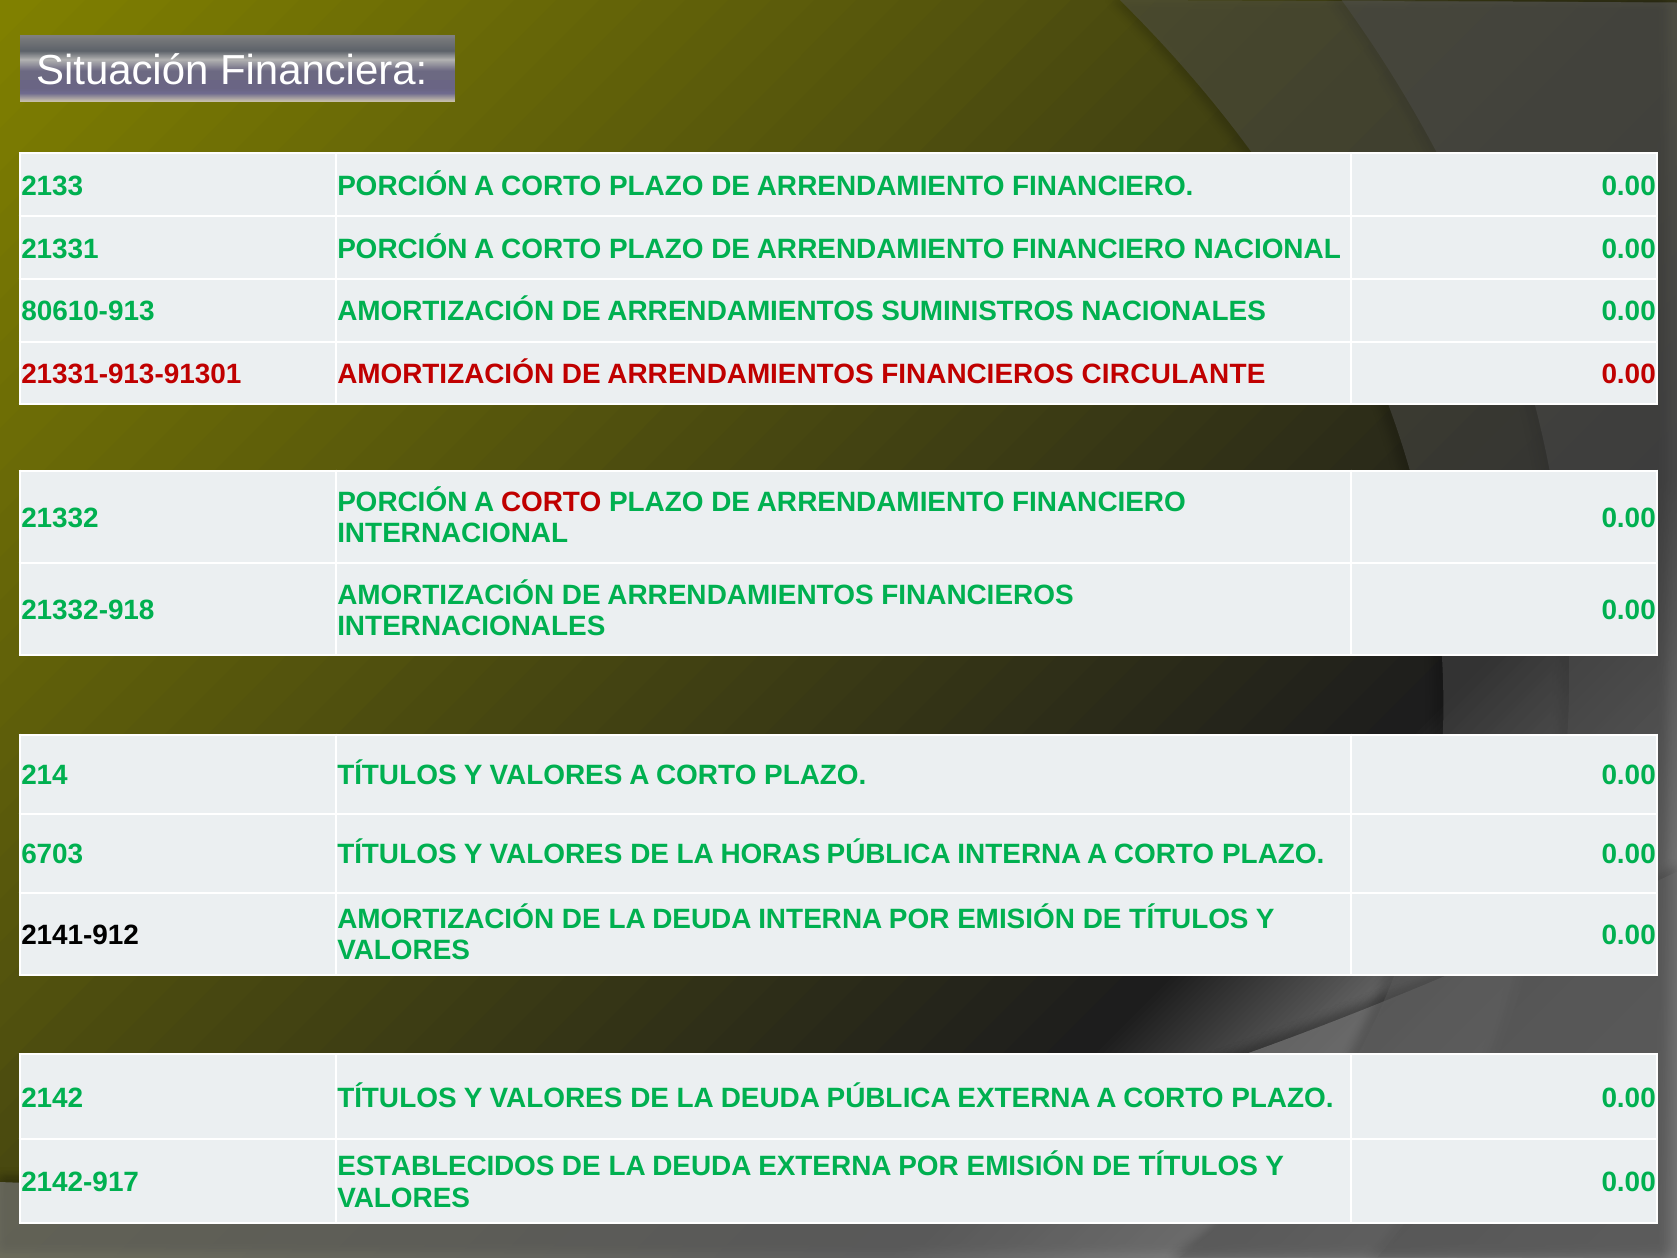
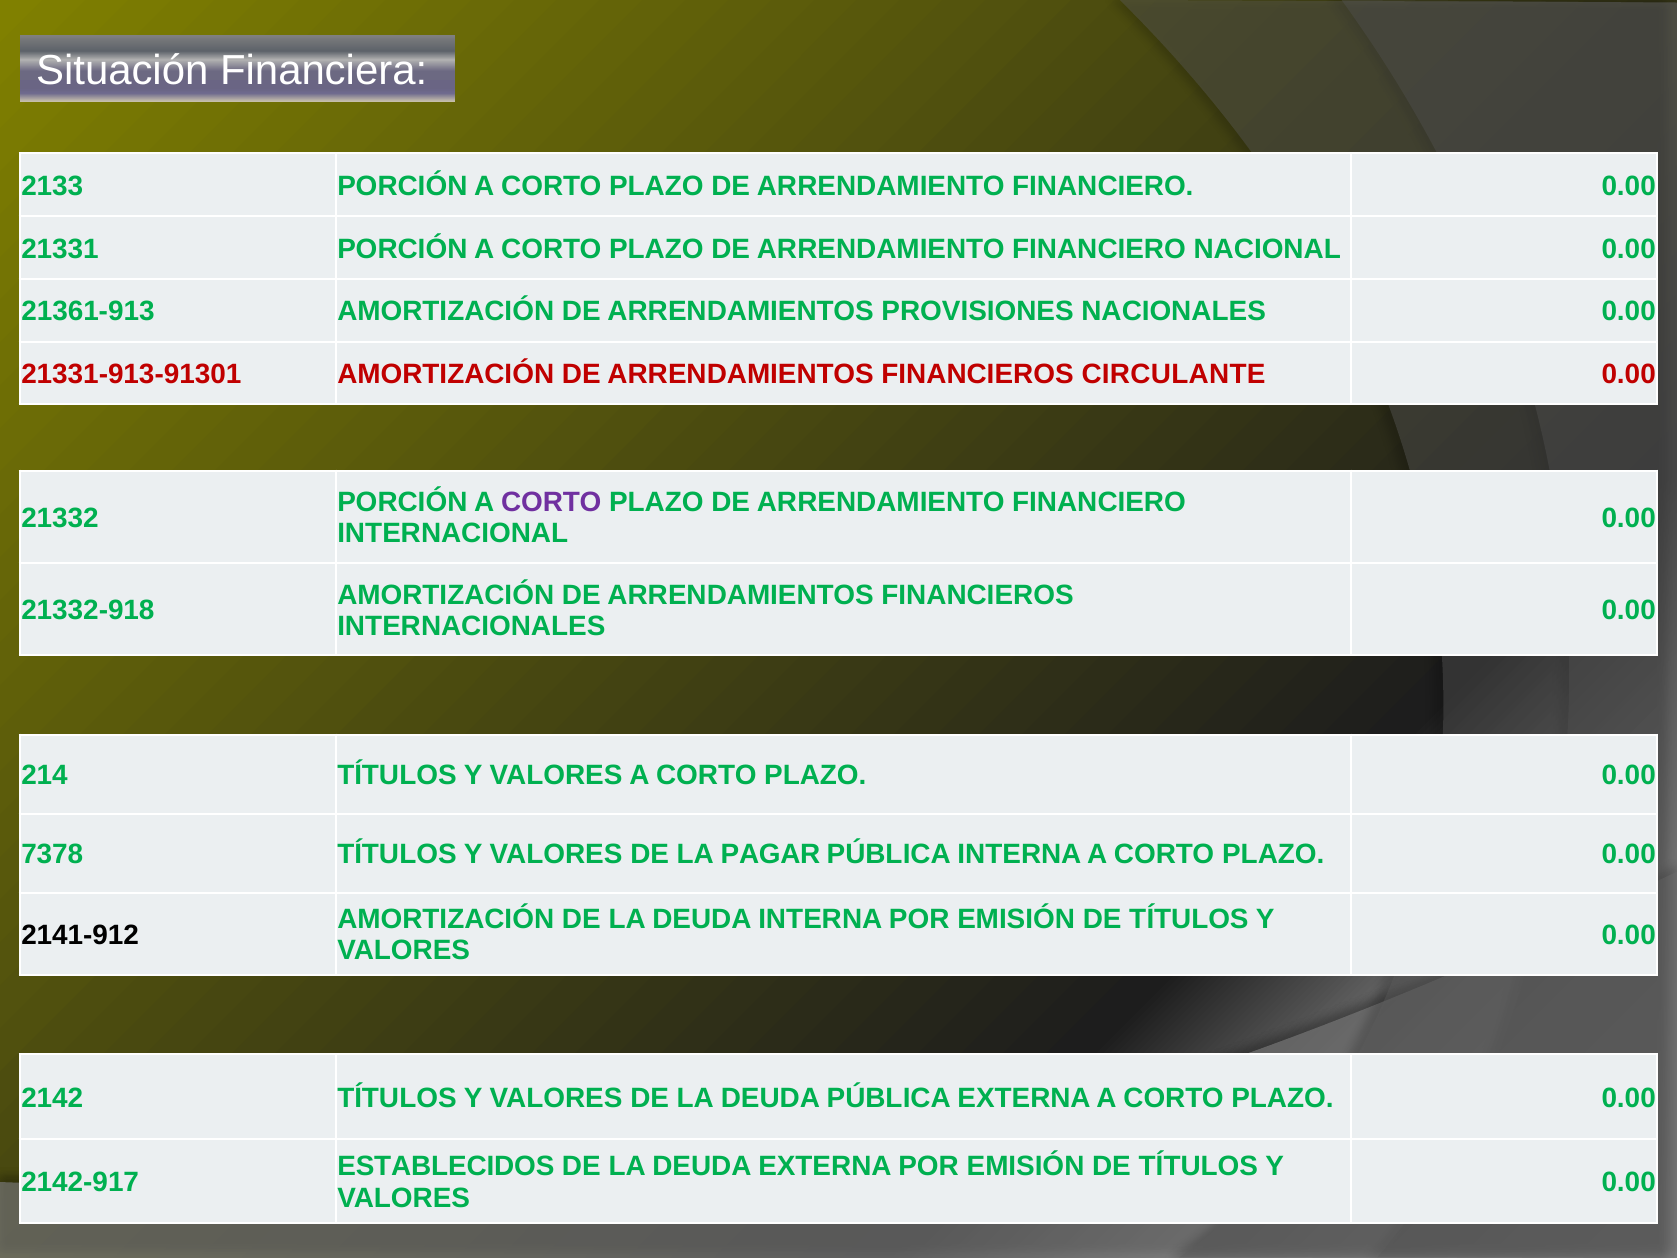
80610-913: 80610-913 -> 21361-913 (88, 312)
SUMINISTROS: SUMINISTROS -> PROVISIONES (978, 312)
CORTO colour: red -> purple (551, 502)
6703: 6703 -> 7378 (52, 854)
HORAS: HORAS -> PAGAR (771, 854)
